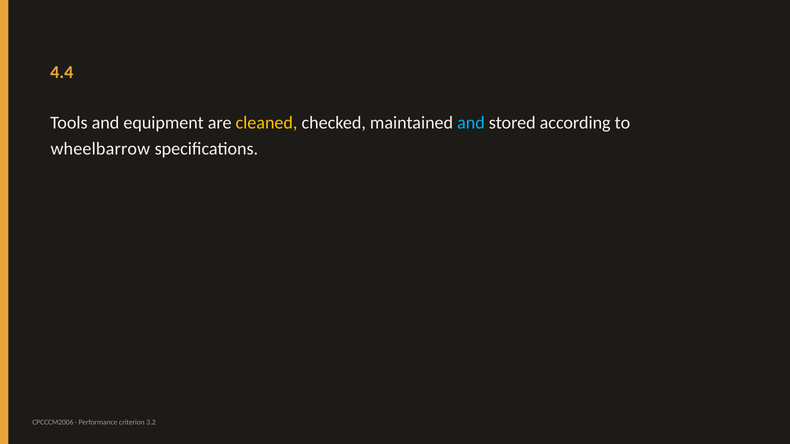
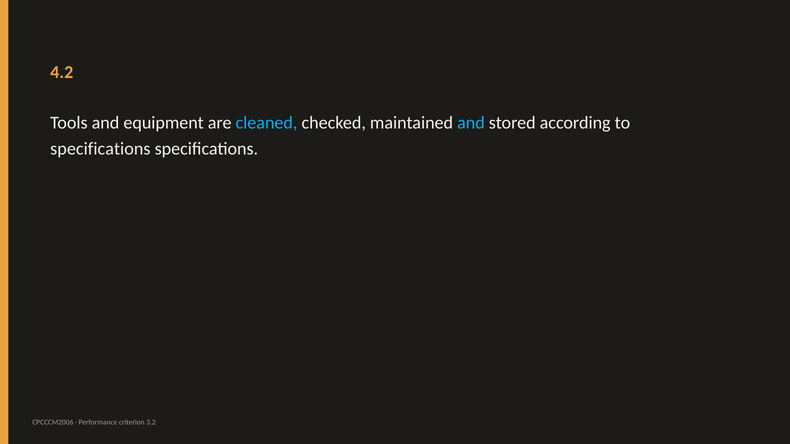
4.4: 4.4 -> 4.2 (62, 72)
cleaned colour: yellow -> light blue (267, 123)
wheelbarrow: wheelbarrow -> specifications (100, 149)
